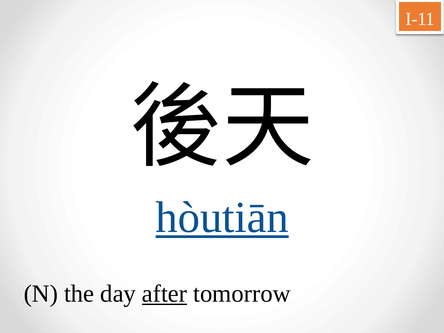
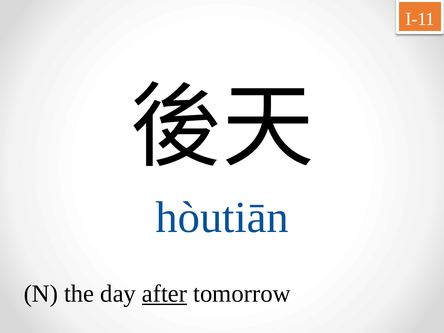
hòutiān underline: present -> none (222, 218)
